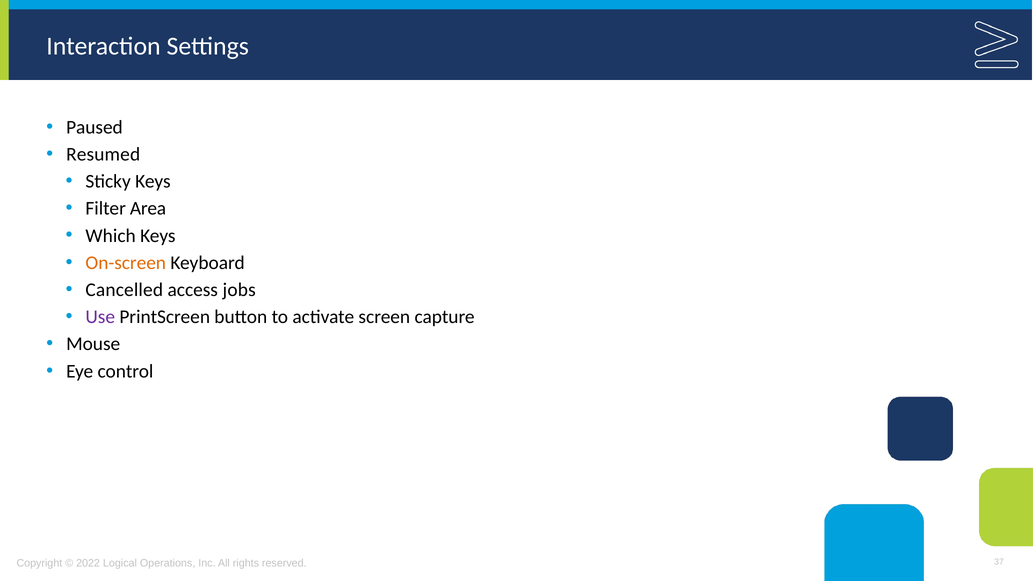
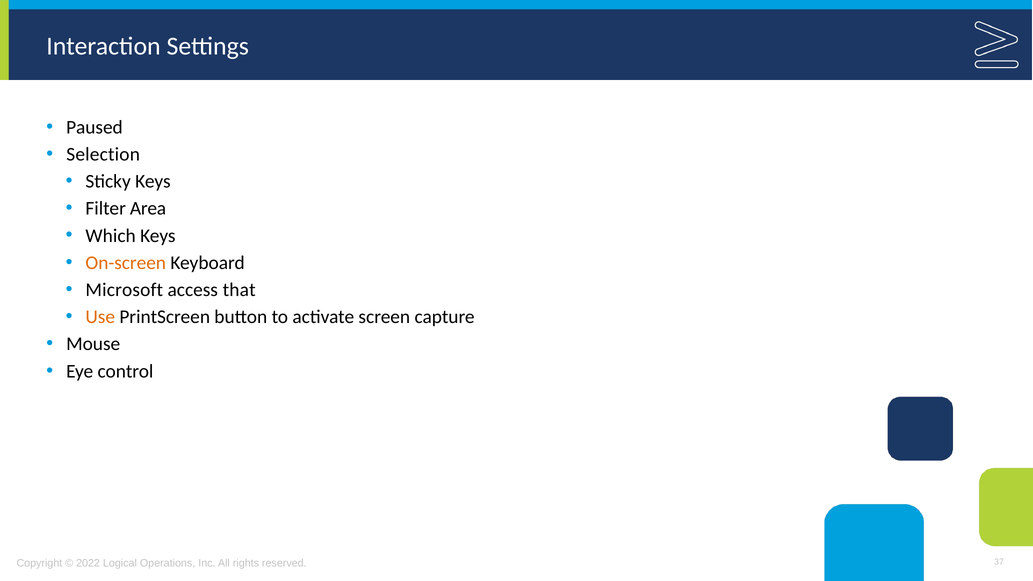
Resumed: Resumed -> Selection (103, 154)
Cancelled: Cancelled -> Microsoft (124, 290)
jobs: jobs -> that (239, 290)
Use colour: purple -> orange (100, 317)
